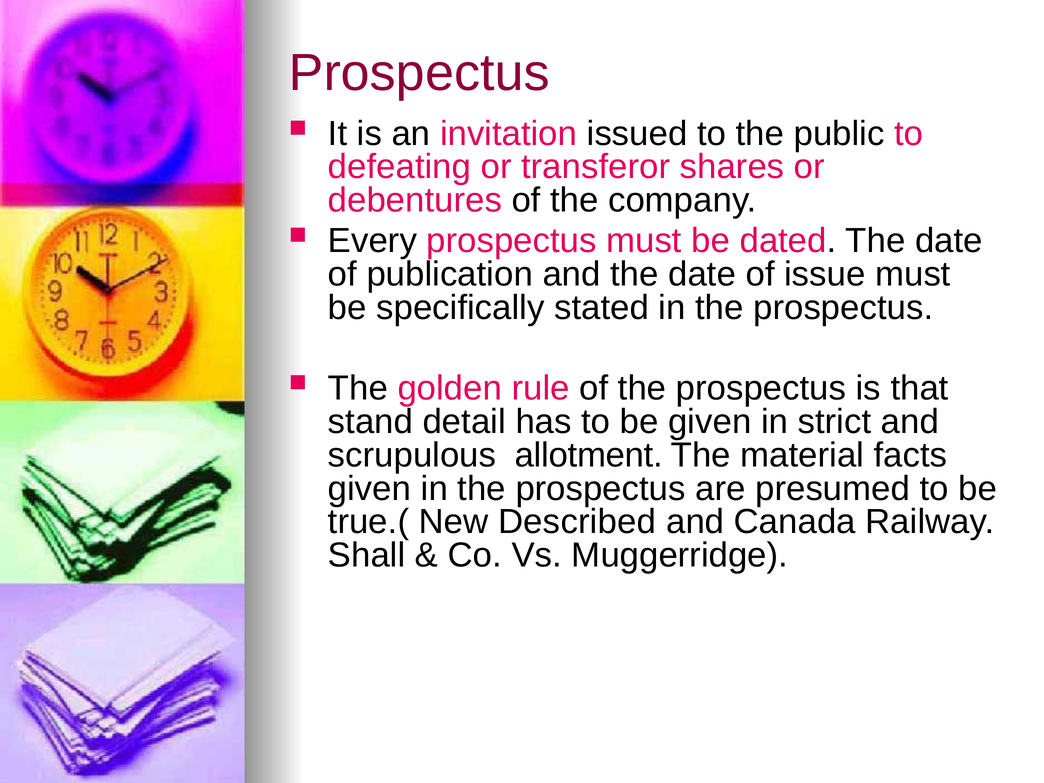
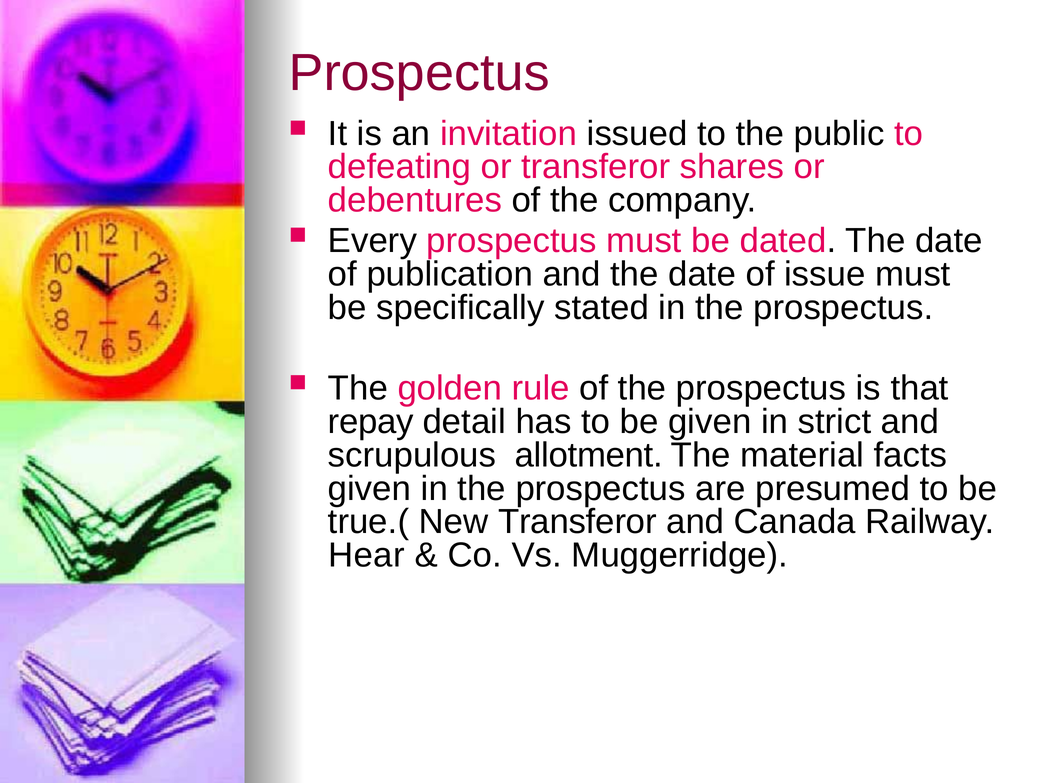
stand: stand -> repay (371, 422)
New Described: Described -> Transferor (577, 522)
Shall: Shall -> Hear (366, 555)
